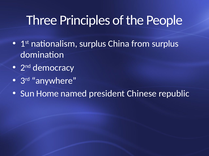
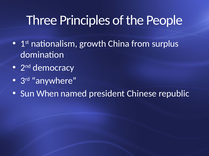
nationalism surplus: surplus -> growth (93, 44)
Home: Home -> When (48, 94)
